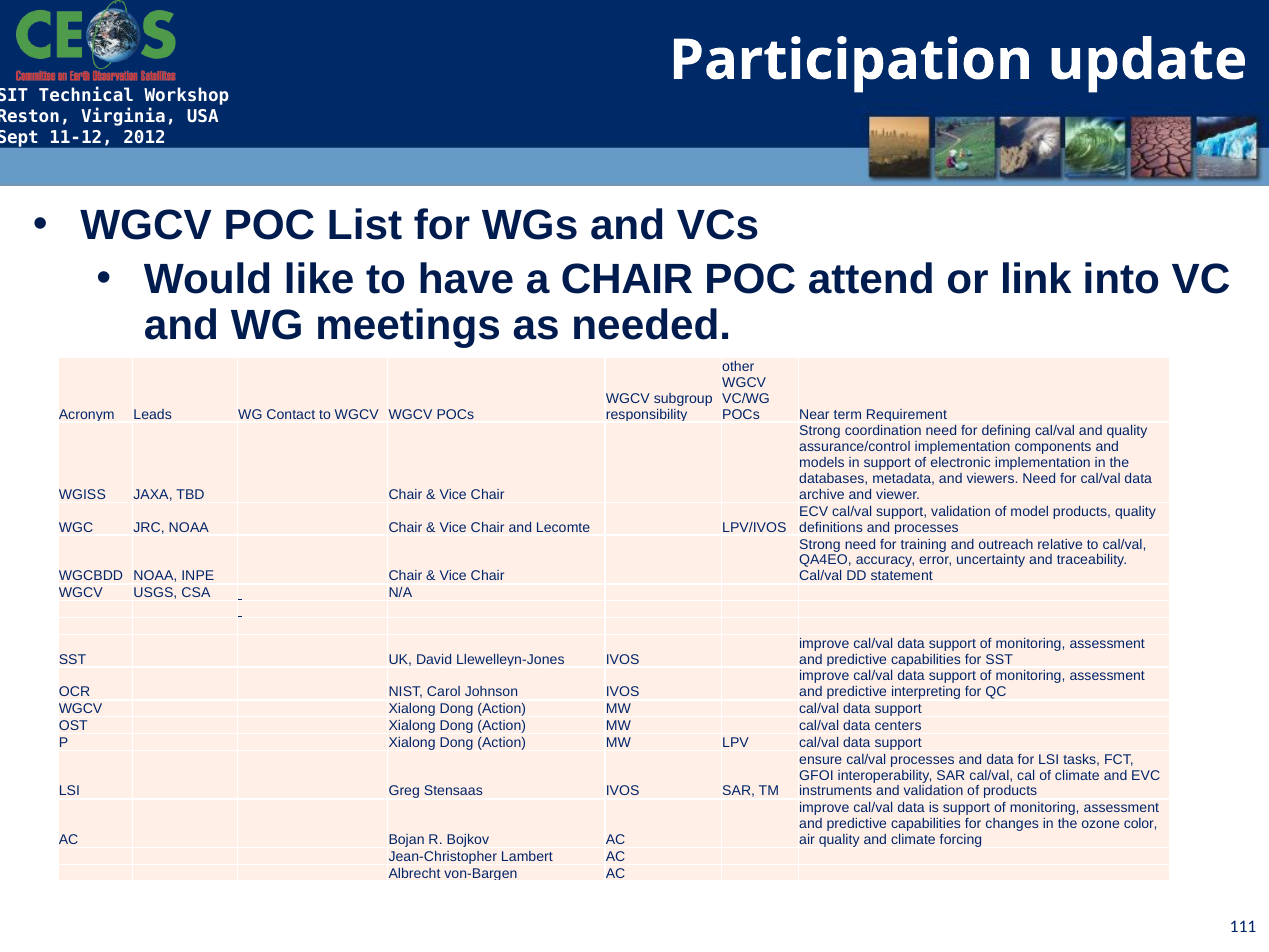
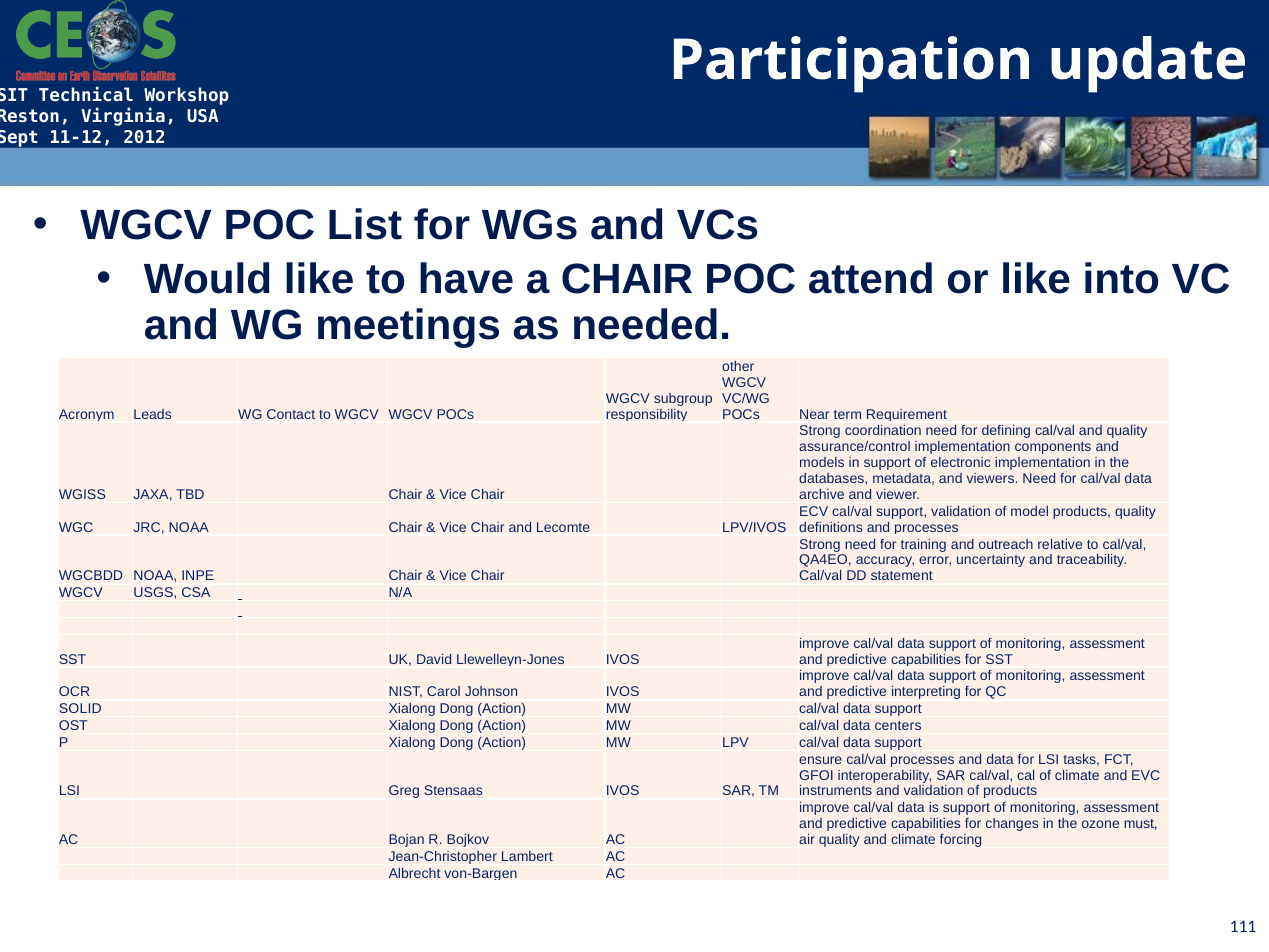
or link: link -> like (1036, 280)
WGCV: WGCV -> SOLID (80, 709)
color: color -> must (1141, 824)
